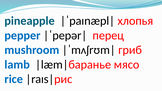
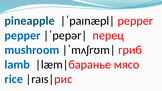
хлопья: хлопья -> pepper (135, 21)
